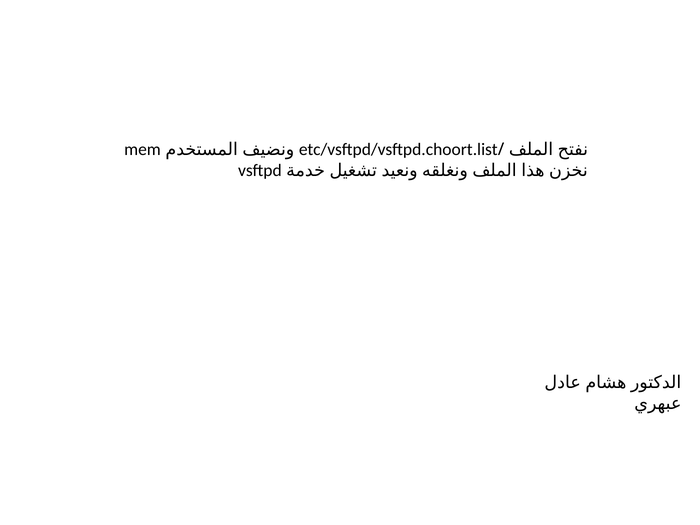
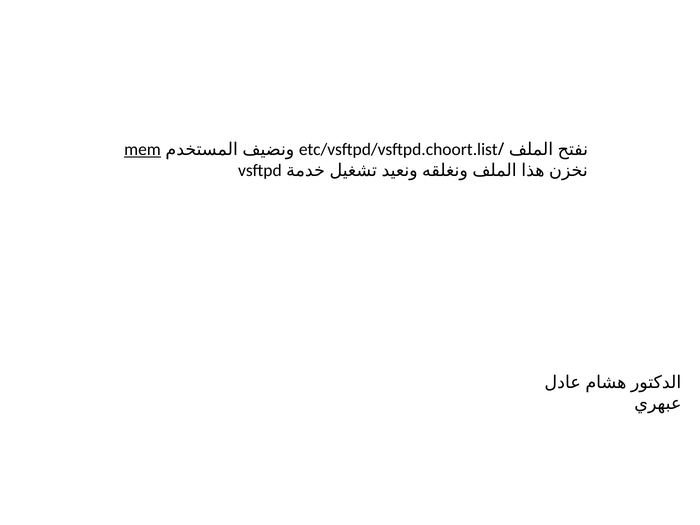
mem underline: none -> present (143, 149)
